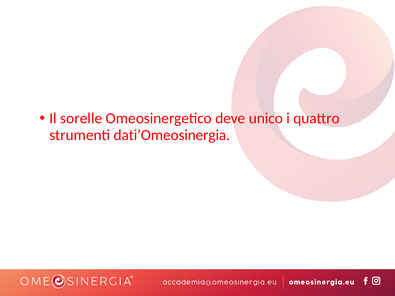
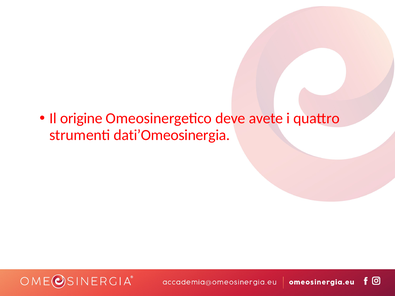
sorelle: sorelle -> origine (81, 118)
unico: unico -> avete (266, 118)
